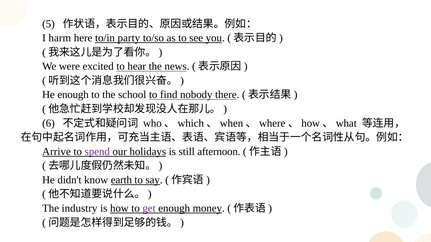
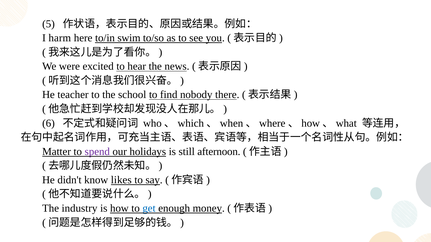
party: party -> swim (129, 38)
He enough: enough -> teacher (73, 95)
Arrive: Arrive -> Matter (57, 152)
earth: earth -> likes (121, 180)
get colour: purple -> blue (149, 209)
